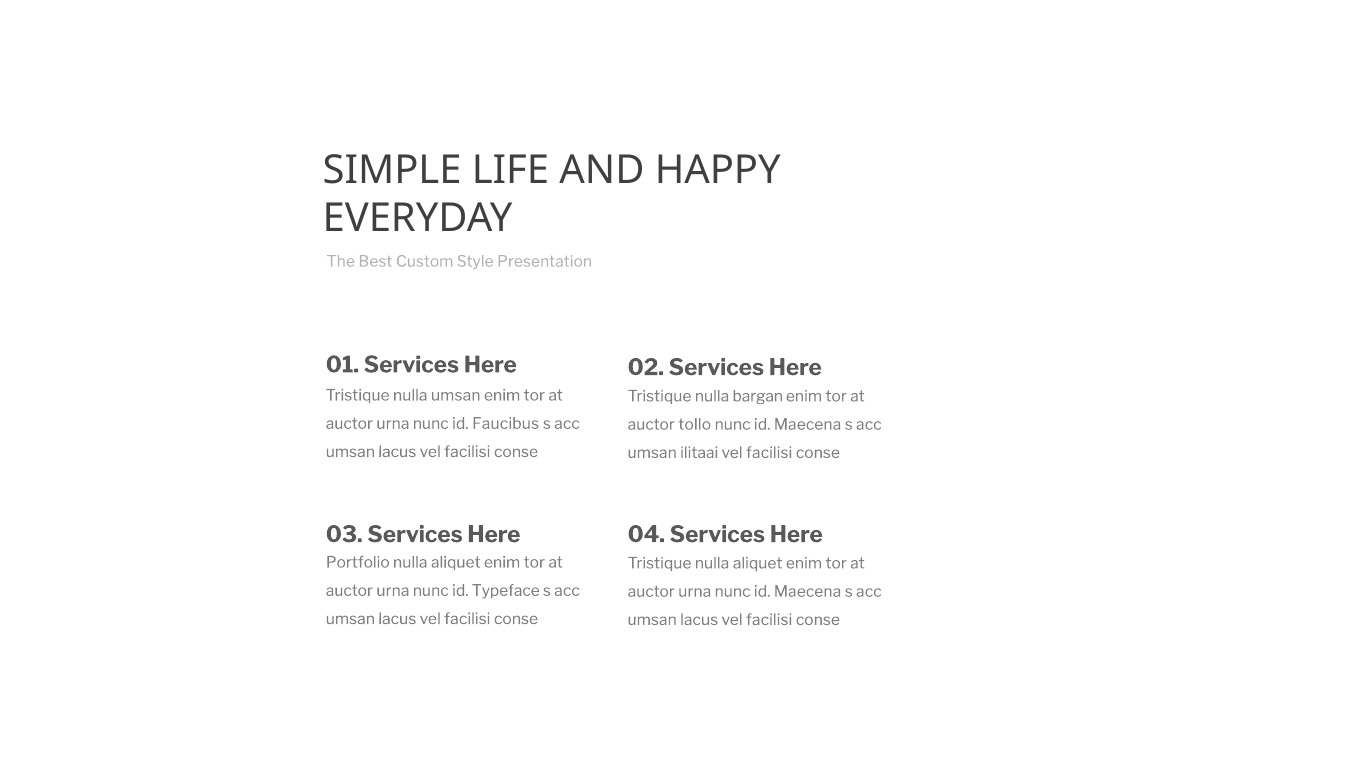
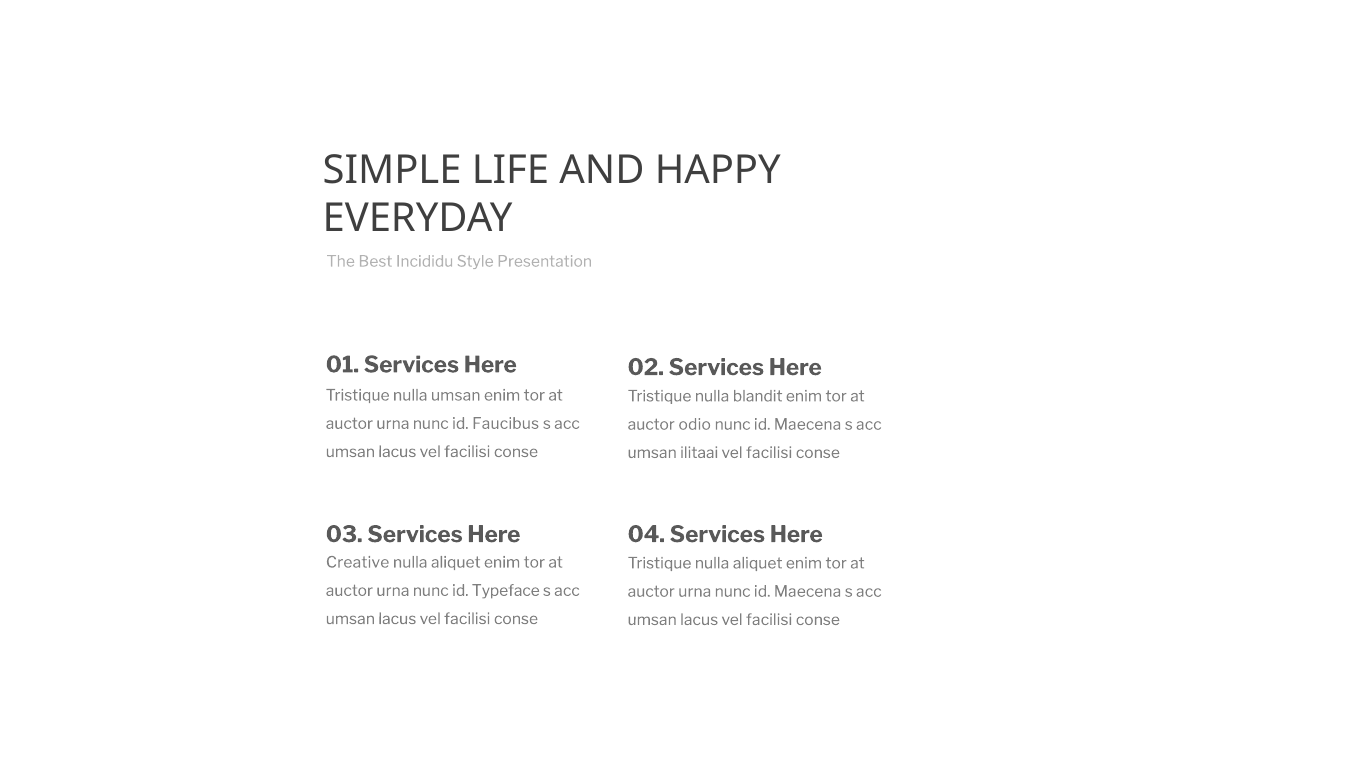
Custom: Custom -> Incididu (425, 262)
bargan: bargan -> blandit (758, 397)
tollo: tollo -> odio (695, 425)
Portfolio: Portfolio -> Creative (358, 563)
